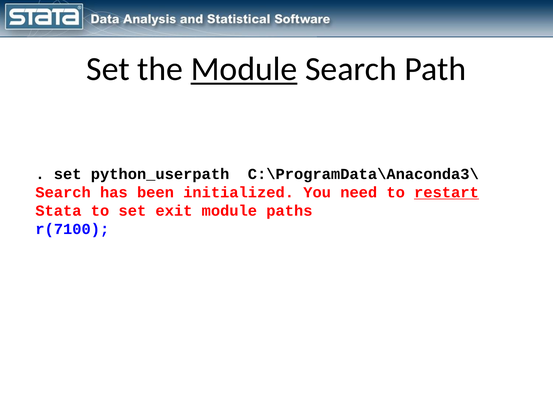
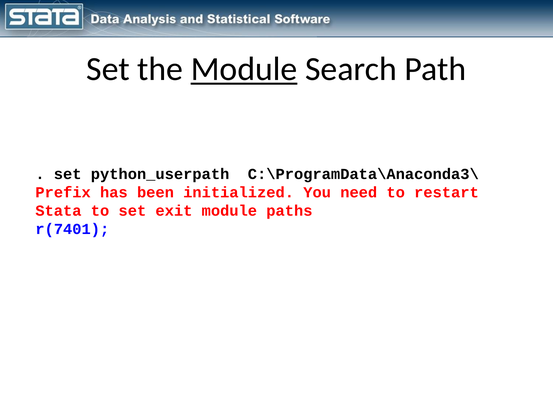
Search: Search -> Prefix (63, 193)
restart underline: present -> none (446, 193)
r(7100: r(7100 -> r(7401 (72, 230)
